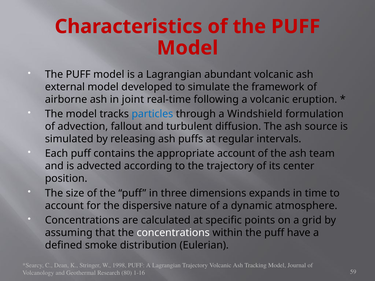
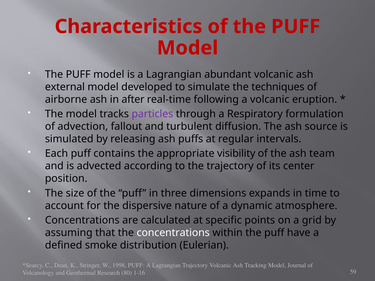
framework: framework -> techniques (278, 87)
joint: joint -> after (133, 99)
particles colour: blue -> purple (152, 114)
Windshield: Windshield -> Respiratory (255, 114)
appropriate account: account -> visibility (236, 154)
